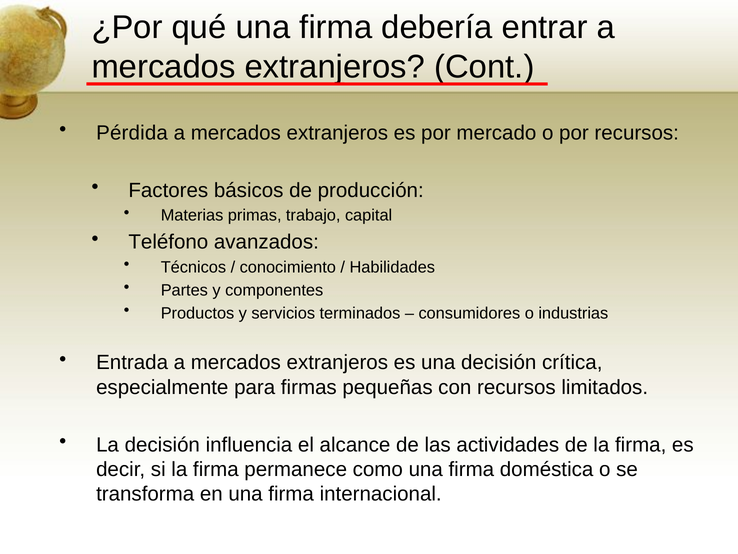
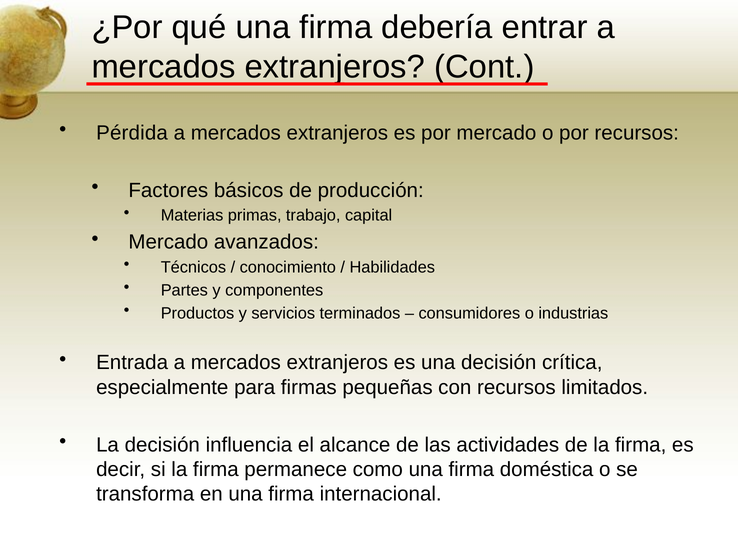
Teléfono: Teléfono -> Mercado (168, 242)
